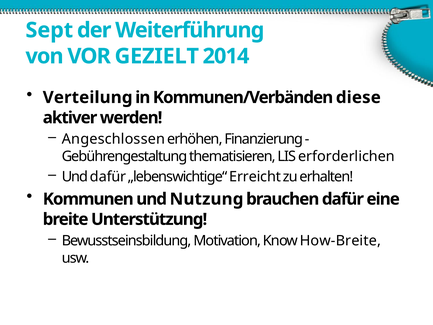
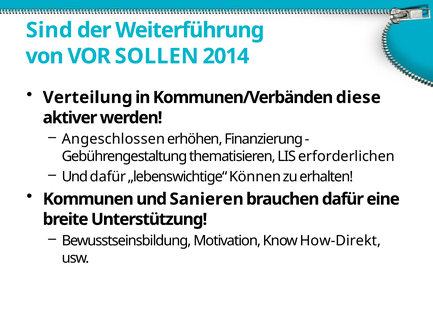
Sept: Sept -> Sind (49, 30)
GEZIELT: GEZIELT -> SOLLEN (157, 56)
Erreicht: Erreicht -> Können (255, 177)
Nutzung: Nutzung -> Sanieren (207, 199)
How-Breite: How-Breite -> How-Direkt (340, 241)
